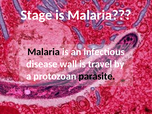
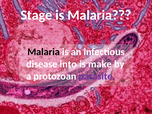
wall: wall -> into (68, 64)
travel: travel -> make (100, 64)
parasite colour: black -> purple (97, 76)
